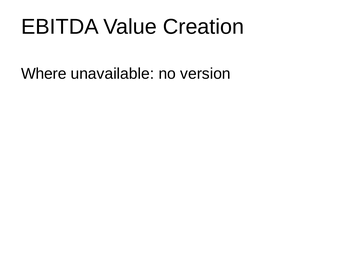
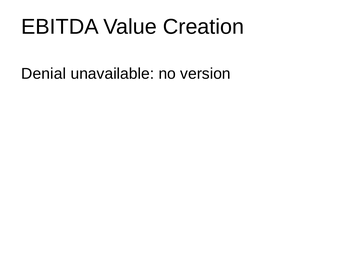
Where: Where -> Denial (44, 74)
